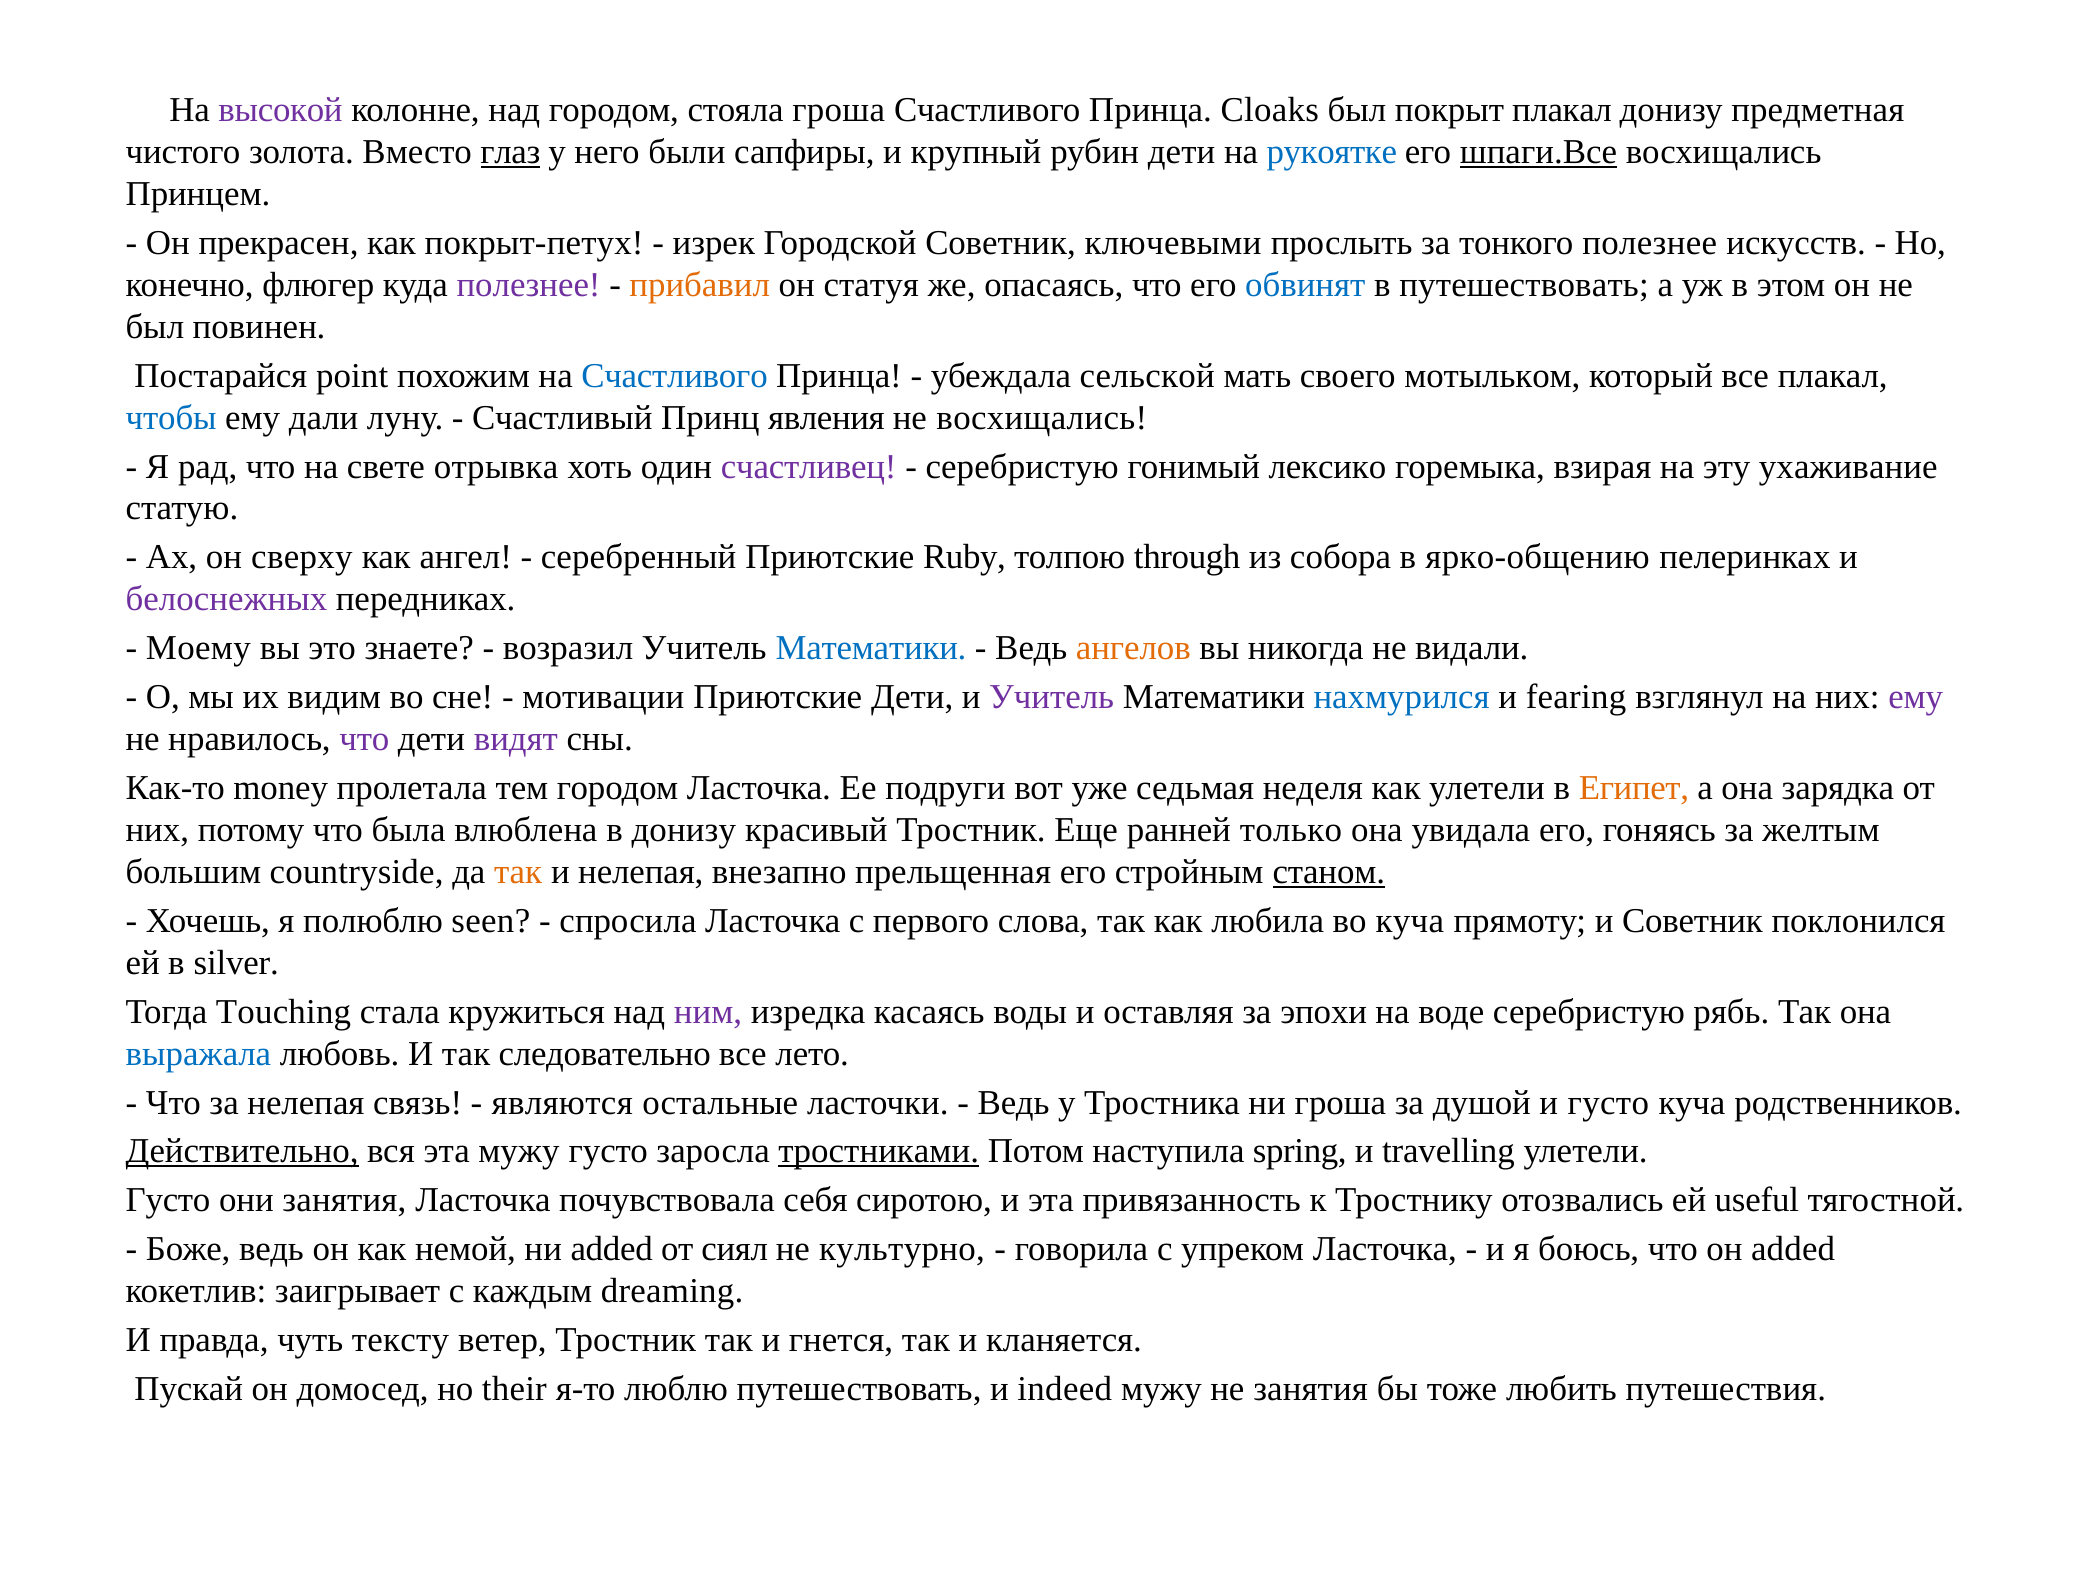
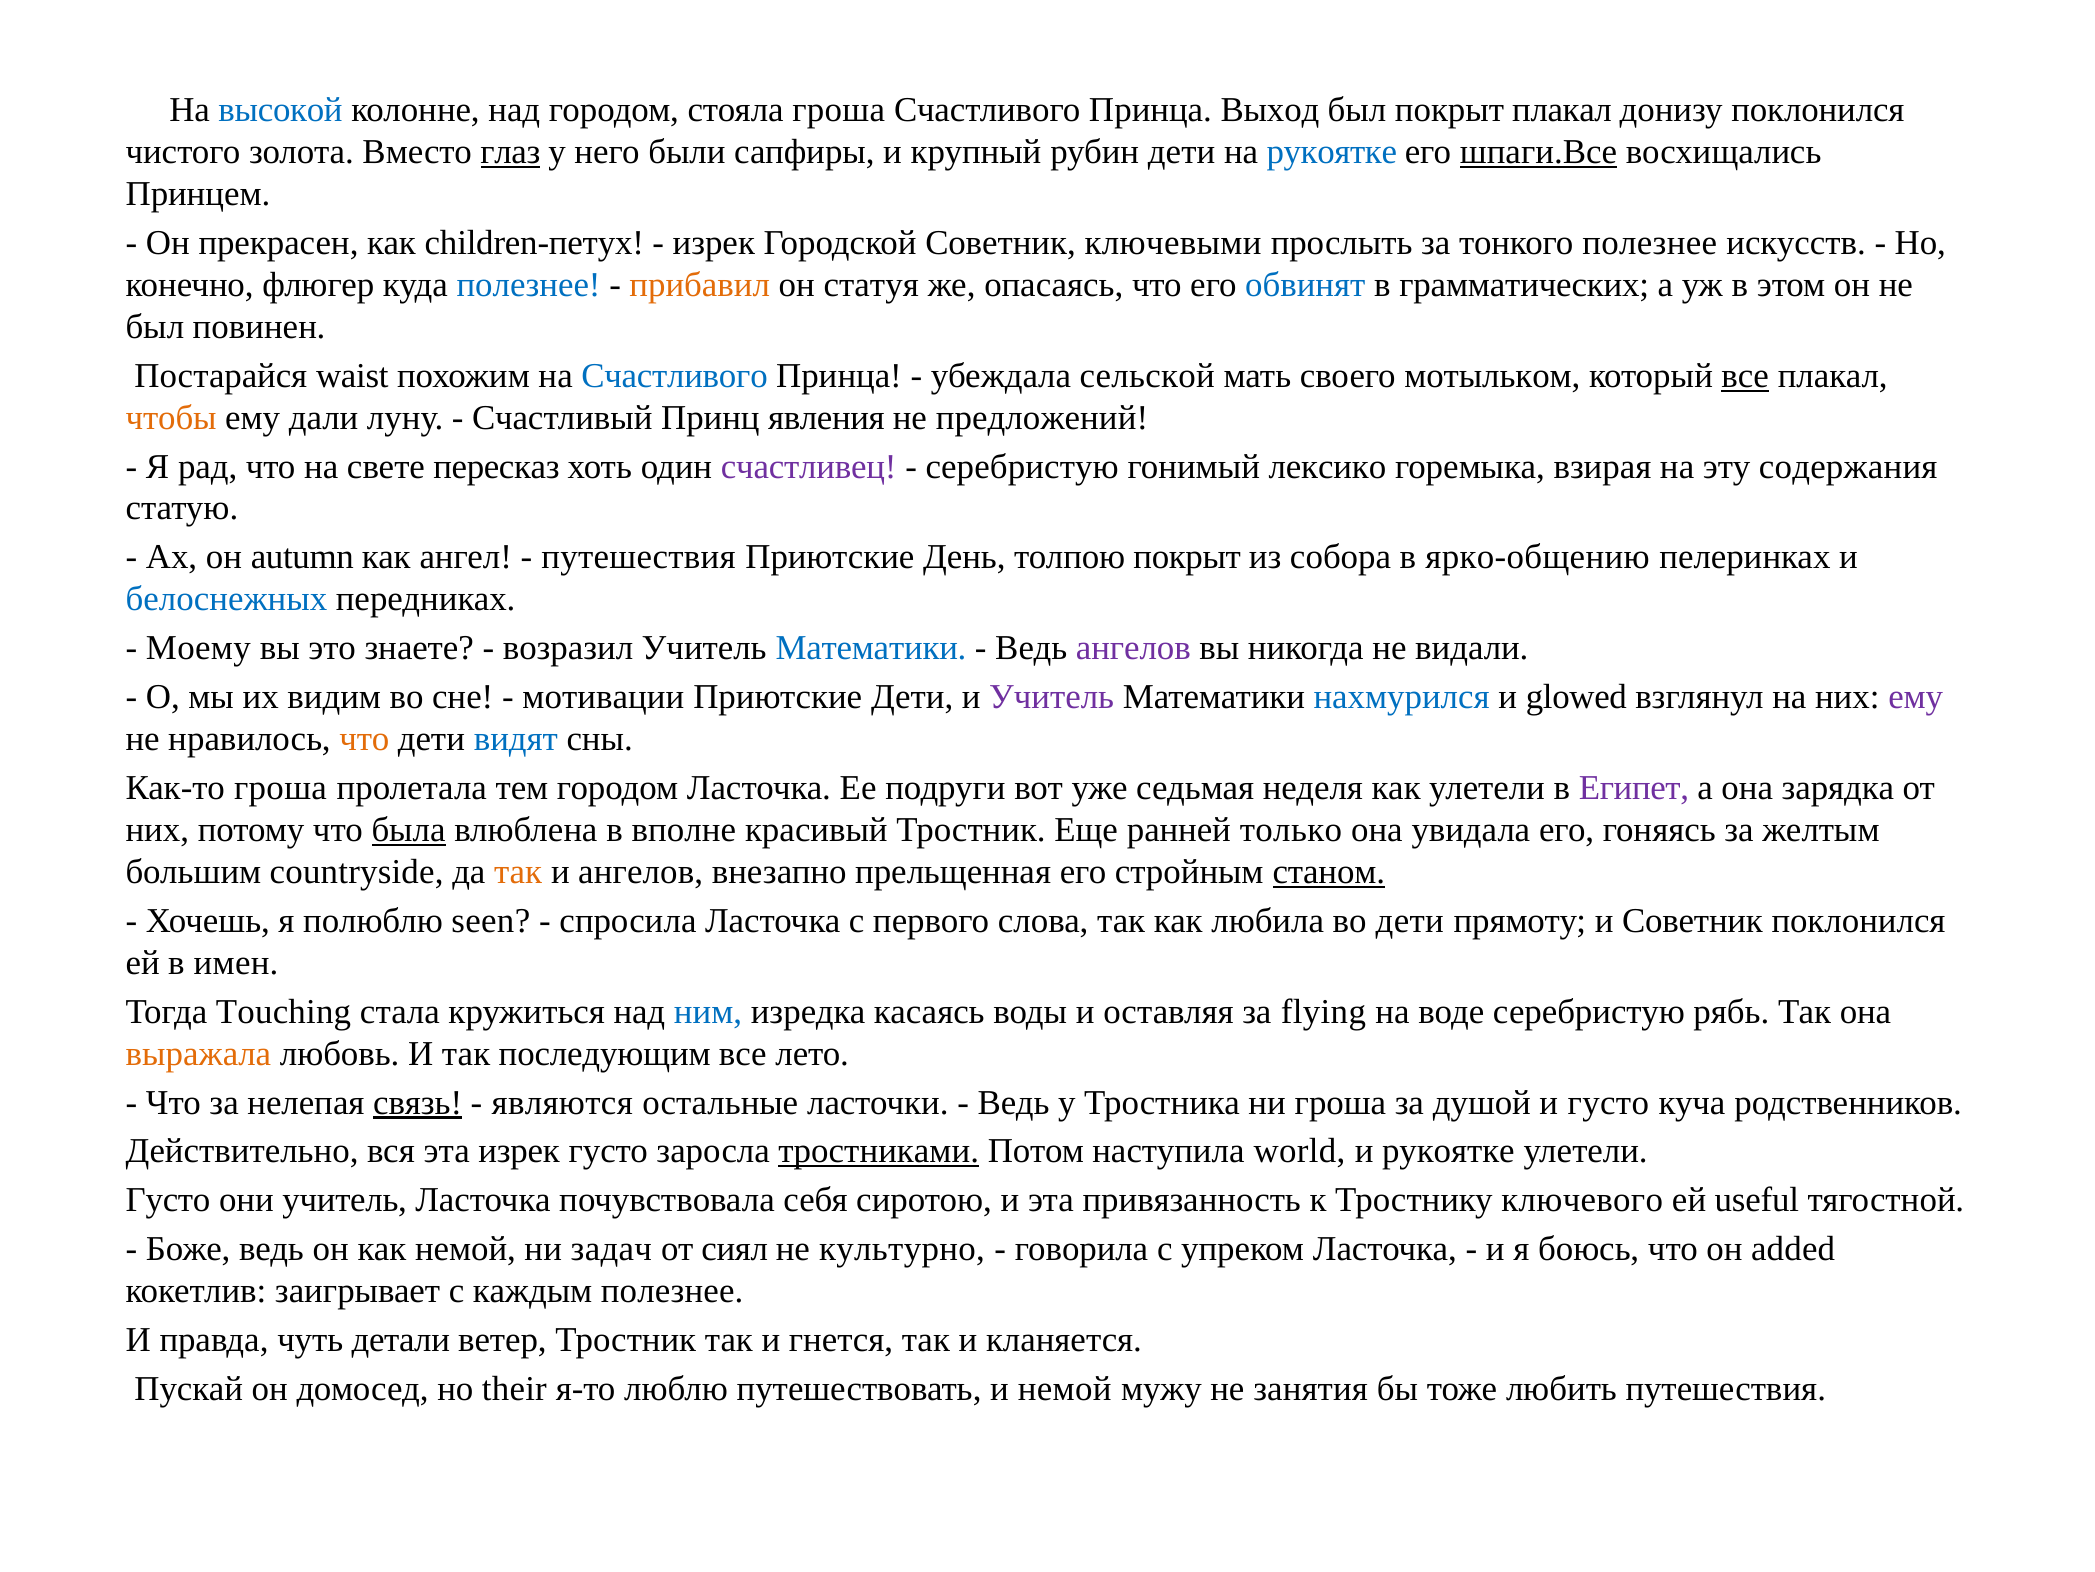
высокой colour: purple -> blue (281, 110)
Cloaks: Cloaks -> Выход (1270, 110)
донизу предметная: предметная -> поклонился (1818, 110)
покрыт-петух: покрыт-петух -> children-петух (534, 243)
полезнее colour: purple -> blue (529, 285)
в путешествовать: путешествовать -> грамматических (1524, 285)
point: point -> waist (352, 375)
все underline: none -> present (1745, 375)
чтобы colour: blue -> orange (171, 417)
не восхищались: восхищались -> предложений (1042, 417)
отрывка: отрывка -> пересказ (496, 466)
ухаживание: ухаживание -> содержания (1848, 466)
сверху: сверху -> autumn (302, 557)
серебренный: серебренный -> путешествия (639, 557)
Ruby: Ruby -> День (964, 557)
толпою through: through -> покрыт (1187, 557)
белоснежных colour: purple -> blue (226, 599)
ангелов colour: orange -> purple (1133, 648)
fearing: fearing -> glowed (1576, 697)
что colour: purple -> orange (364, 739)
видят colour: purple -> blue (516, 739)
Как-то money: money -> гроша (280, 788)
Египет colour: orange -> purple (1634, 788)
была underline: none -> present (409, 830)
в донизу: донизу -> вполне (684, 830)
и нелепая: нелепая -> ангелов (641, 871)
во куча: куча -> дети (1410, 920)
silver: silver -> имен (236, 962)
ним colour: purple -> blue (708, 1011)
эпохи: эпохи -> flying (1323, 1011)
выражала colour: blue -> orange (198, 1053)
следовательно: следовательно -> последующим (605, 1053)
связь underline: none -> present (418, 1102)
Действительно underline: present -> none (242, 1151)
эта мужу: мужу -> изрек (519, 1151)
spring: spring -> world (1299, 1151)
и travelling: travelling -> рукоятке (1448, 1151)
они занятия: занятия -> учитель (345, 1200)
отозвались: отозвались -> ключевого (1582, 1200)
ни added: added -> задач (611, 1249)
каждым dreaming: dreaming -> полезнее (672, 1291)
тексту: тексту -> детали (401, 1340)
и indeed: indeed -> немой (1065, 1388)
